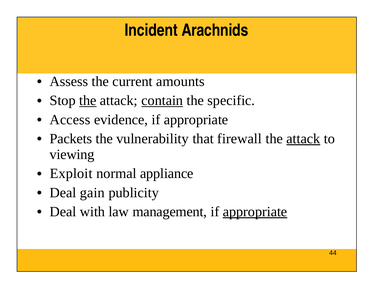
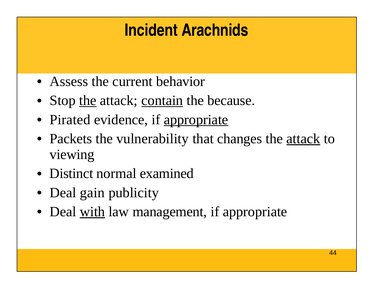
amounts: amounts -> behavior (181, 81)
specific: specific -> because (231, 100)
Access: Access -> Pirated (70, 120)
appropriate underline: none -> present (196, 120)
firewall: firewall -> changes (240, 139)
Exploit: Exploit -> Distinct (71, 173)
appliance: appliance -> examined (167, 173)
with underline: none -> present (92, 212)
appropriate underline: present -> none (255, 212)
